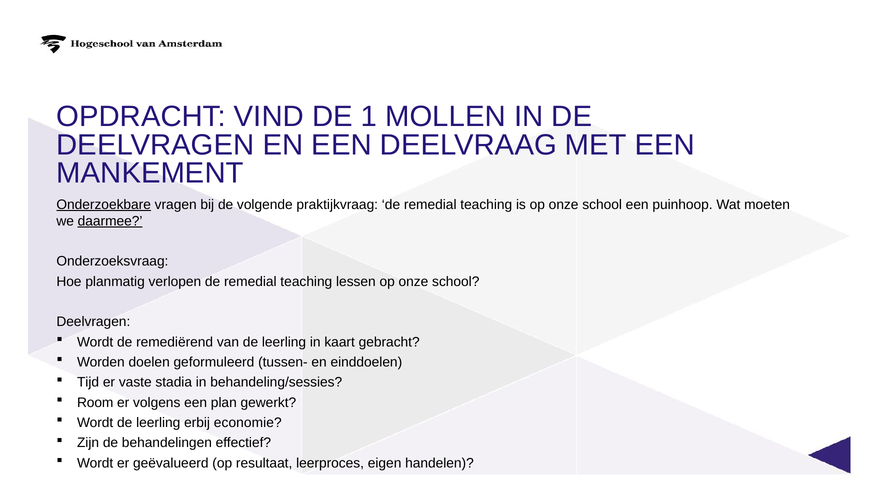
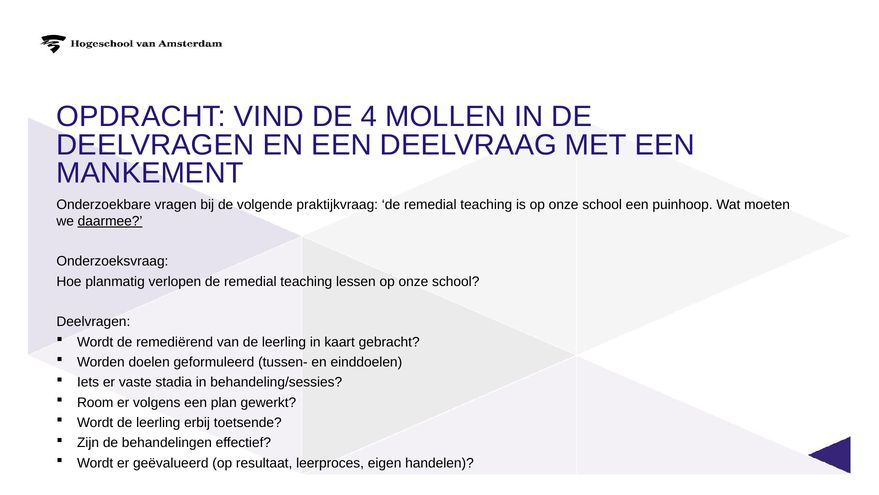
1: 1 -> 4 (369, 117)
Onderzoekbare underline: present -> none (104, 204)
Tijd: Tijd -> Iets (88, 382)
economie: economie -> toetsende (248, 422)
